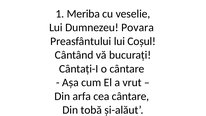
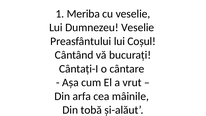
Dumnezeu Povara: Povara -> Veselie (138, 28)
cea cântare: cântare -> mâinile (130, 96)
